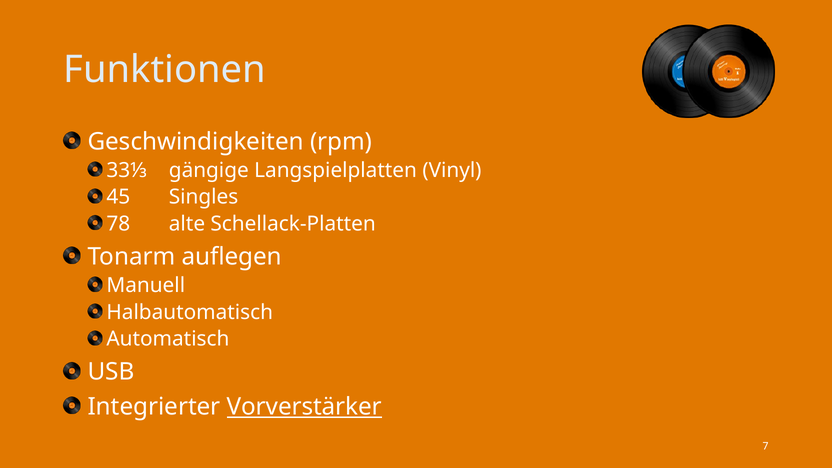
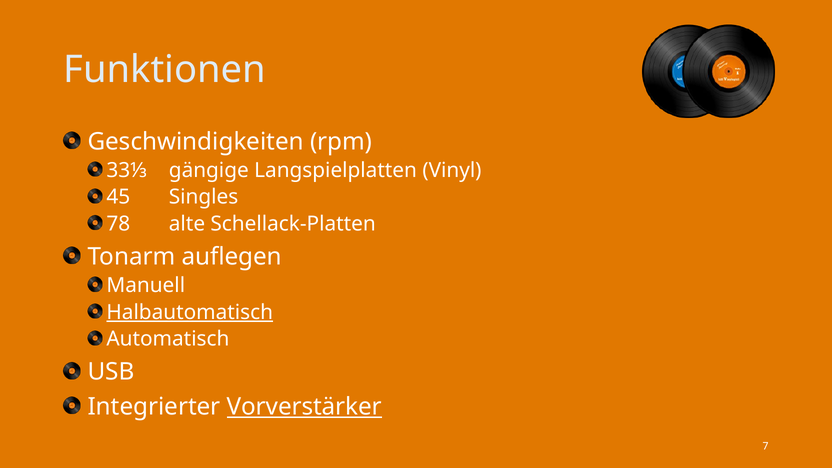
Halbautomatisch underline: none -> present (190, 312)
